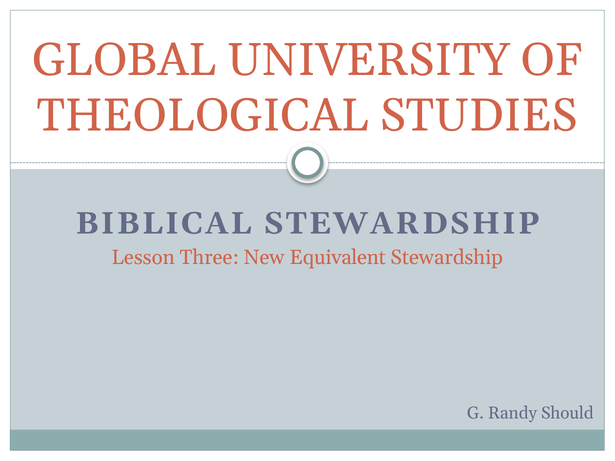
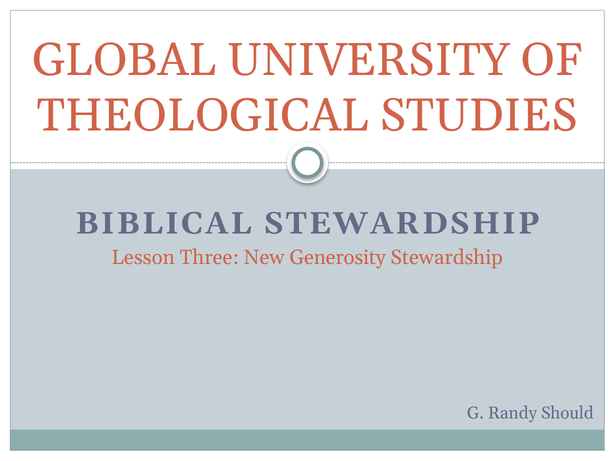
Equivalent: Equivalent -> Generosity (338, 258)
